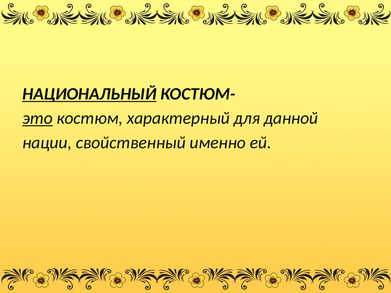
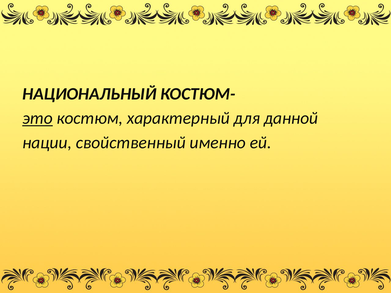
НАЦИОНАЛЬНЫЙ underline: present -> none (89, 94)
